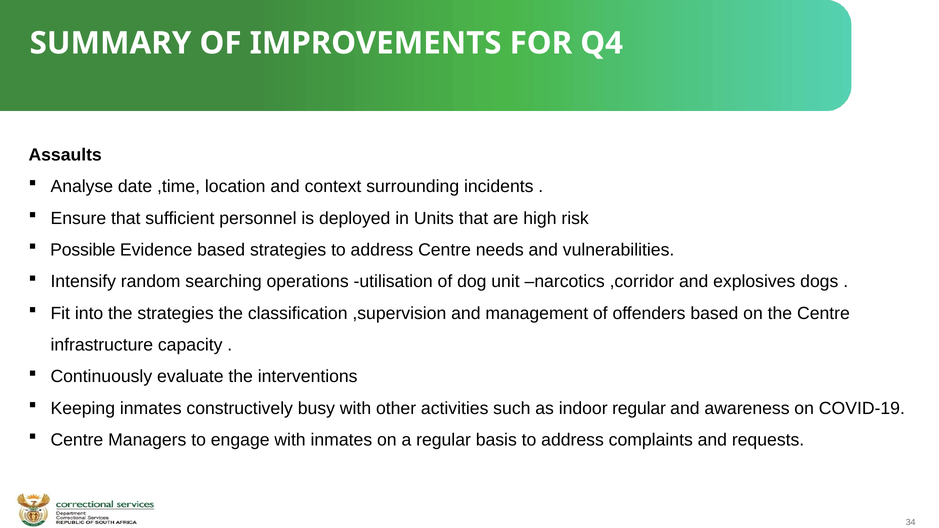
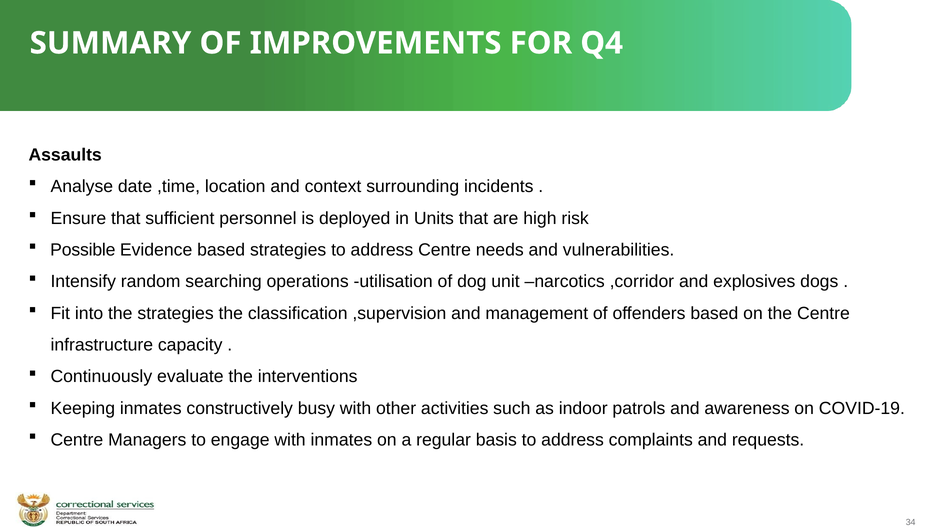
indoor regular: regular -> patrols (639, 408)
